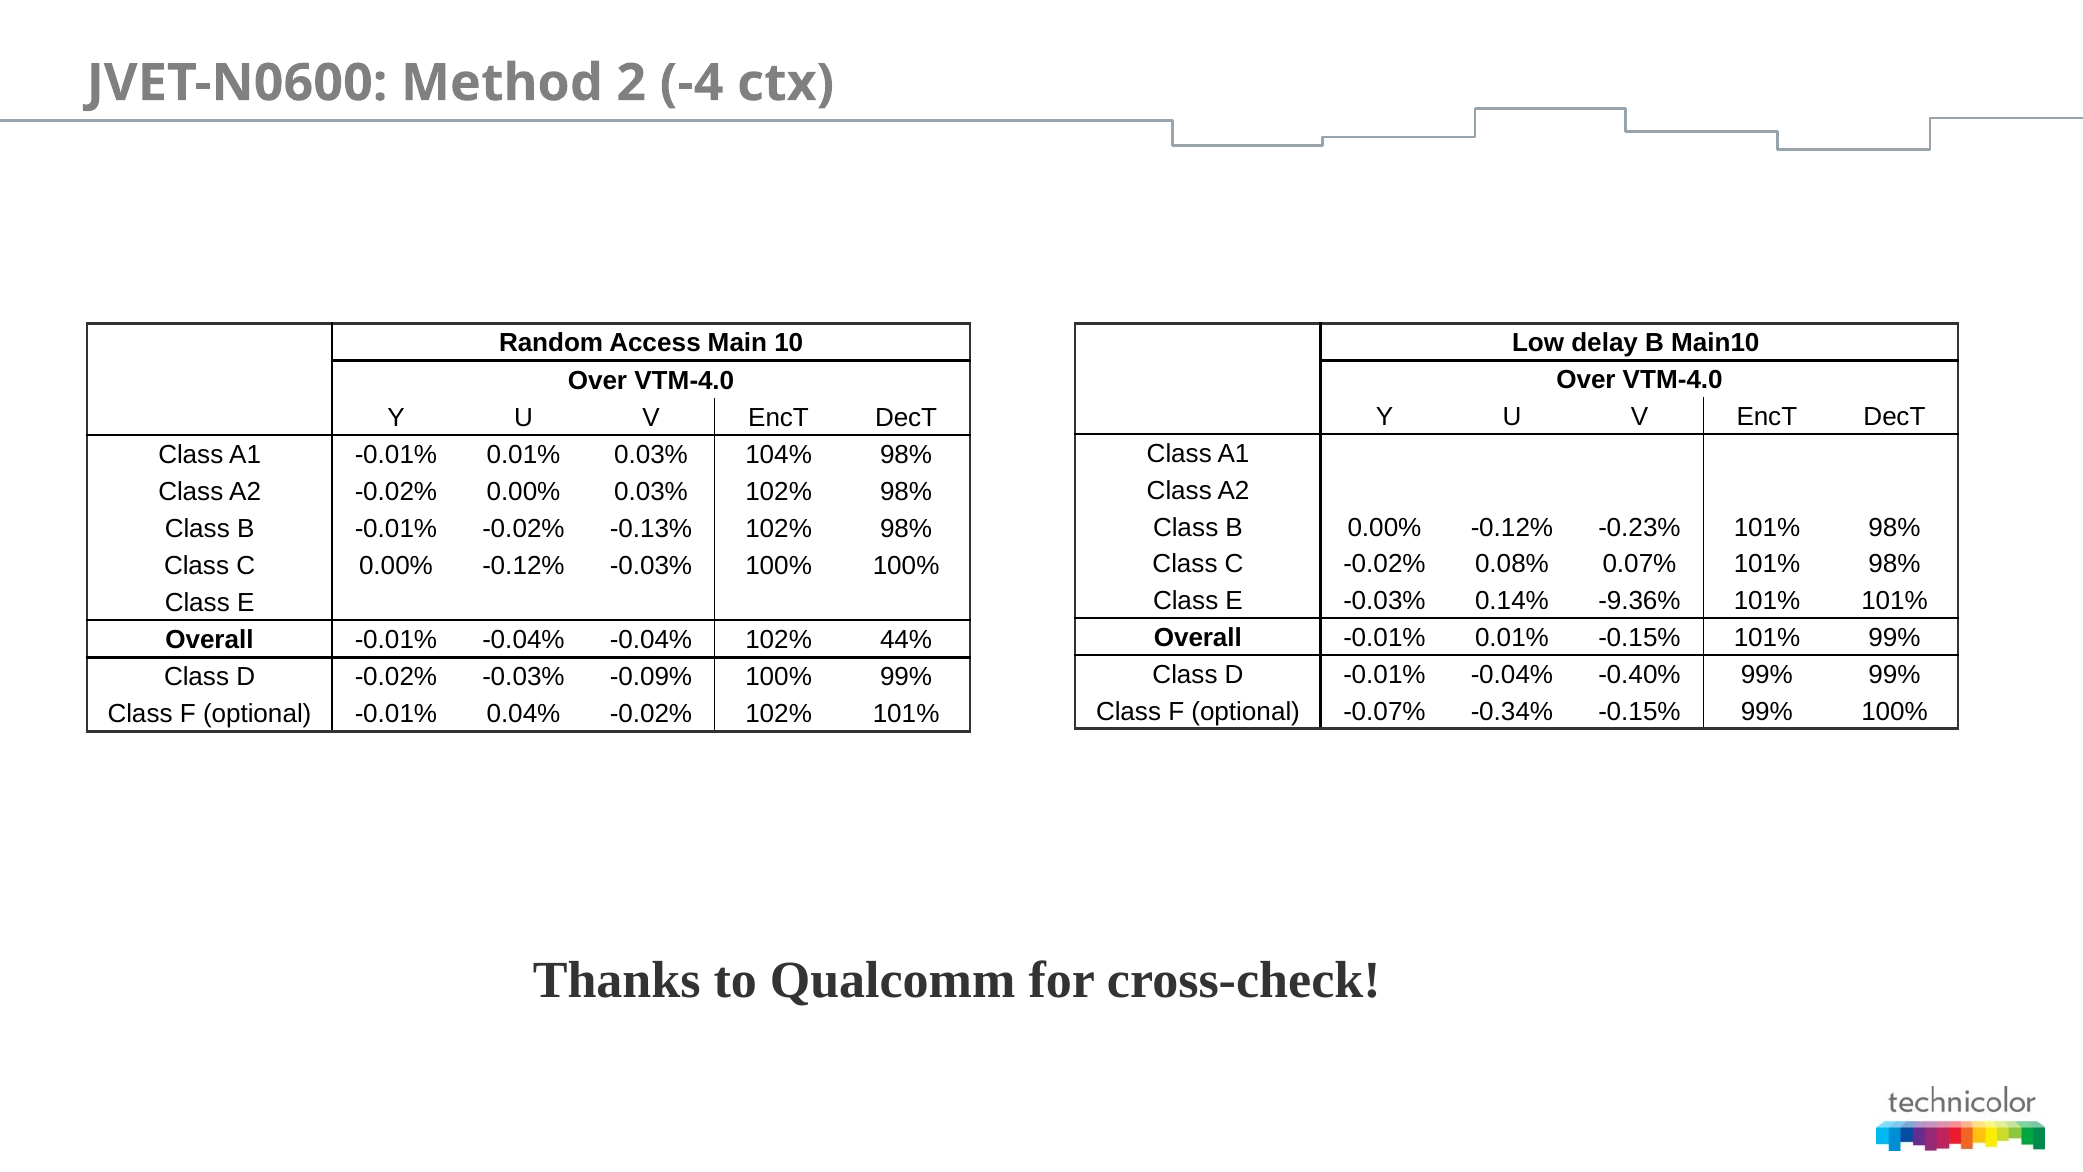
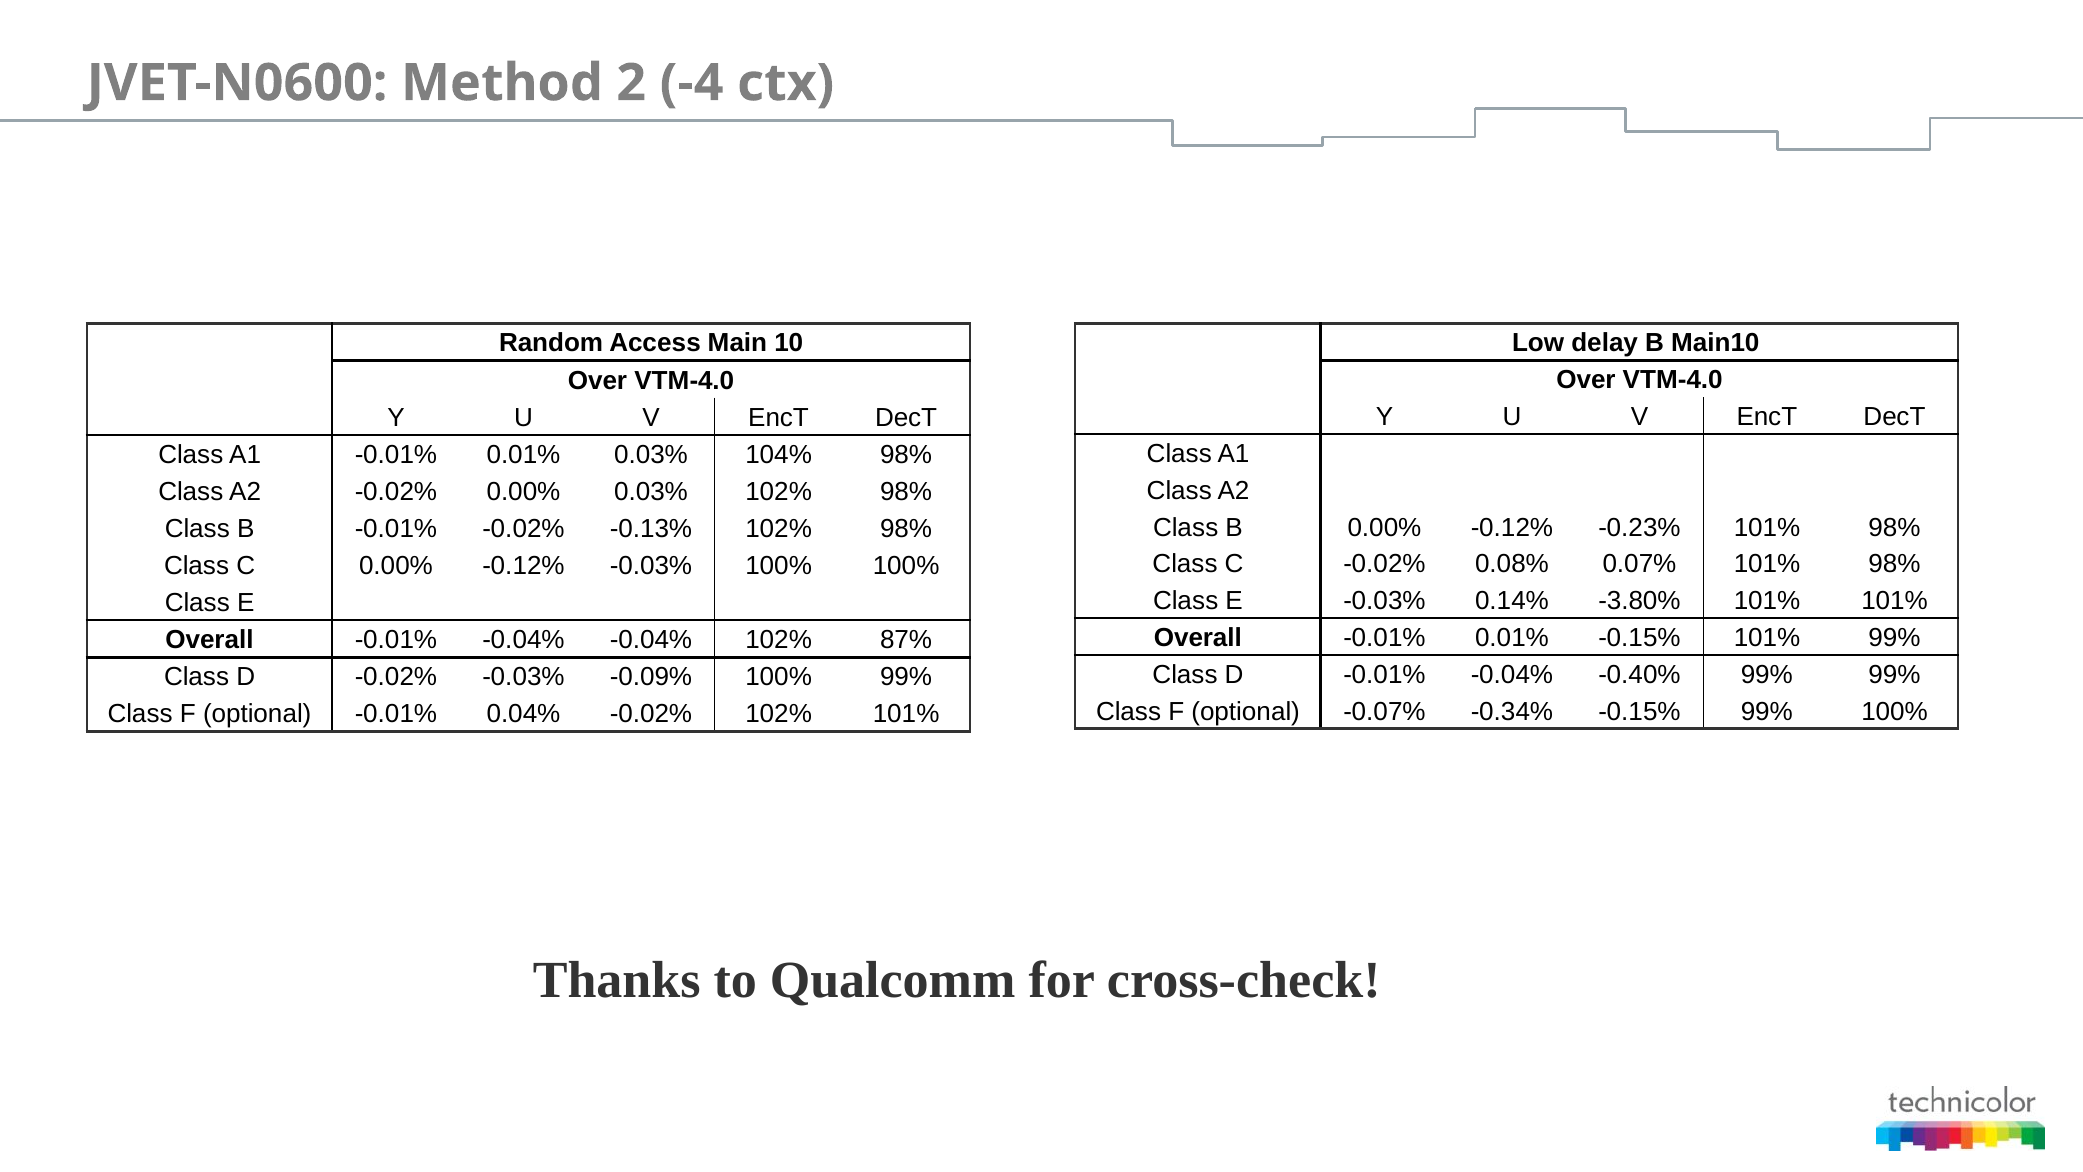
-9.36%: -9.36% -> -3.80% (1639, 601)
44%: 44% -> 87% (906, 640)
